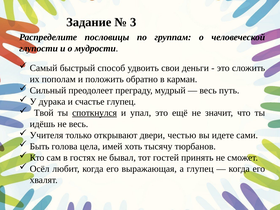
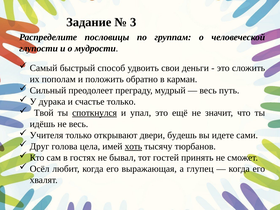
счастье глупец: глупец -> только (121, 102)
честью: честью -> будешь (182, 135)
Быть: Быть -> Друг (40, 146)
хоть underline: none -> present (133, 146)
